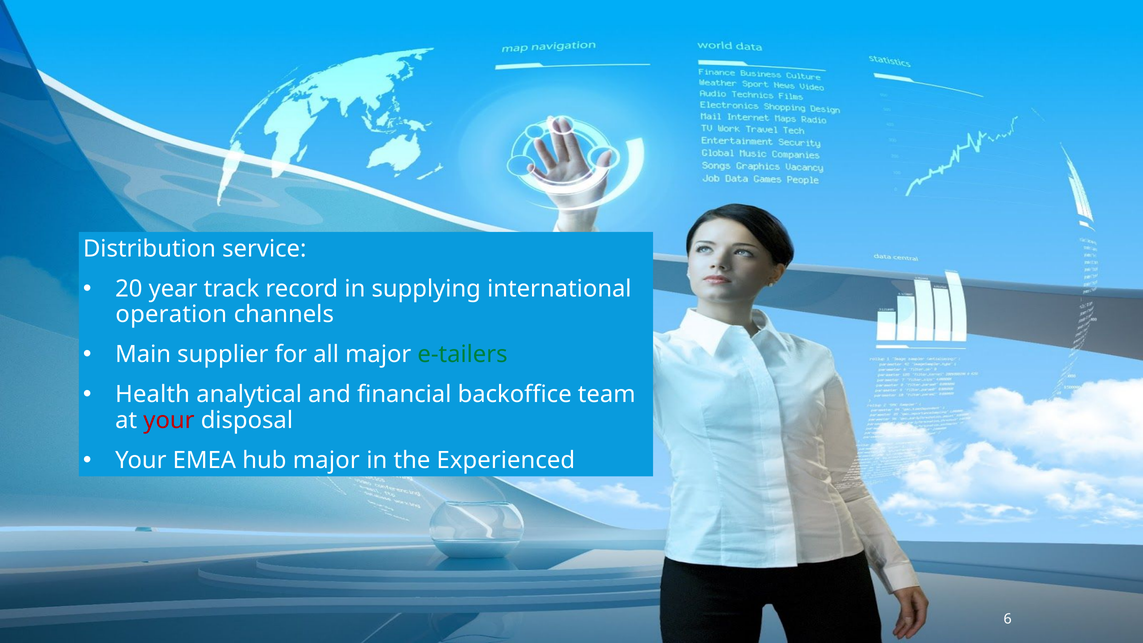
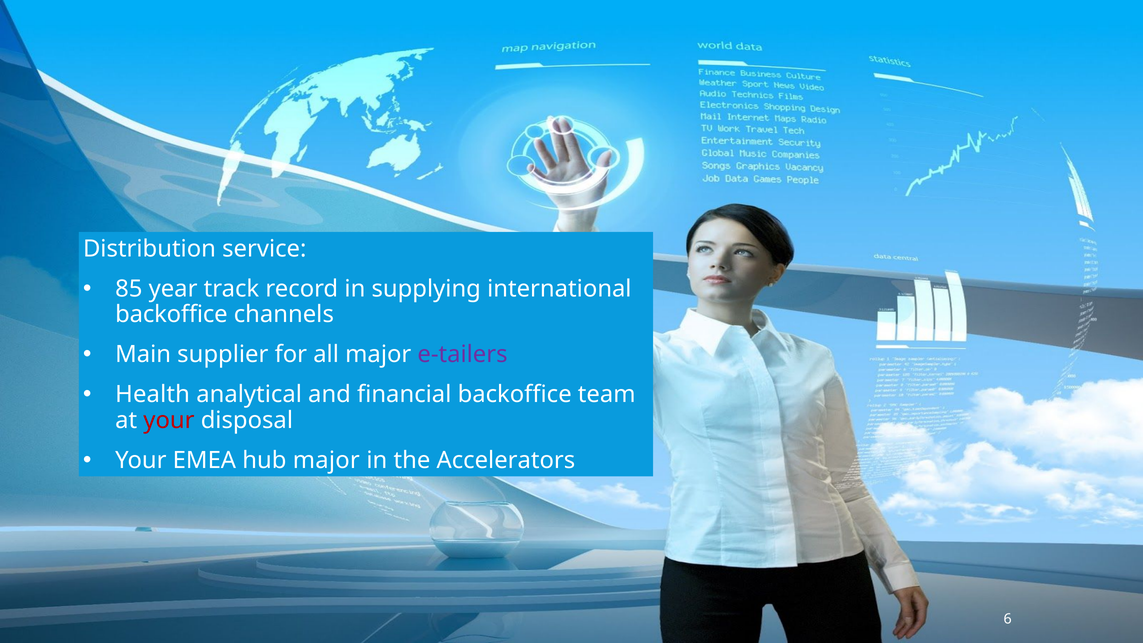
20: 20 -> 85 (129, 289)
operation: operation -> backoffice (171, 315)
e-tailers colour: green -> purple (463, 355)
Experienced: Experienced -> Accelerators (506, 460)
